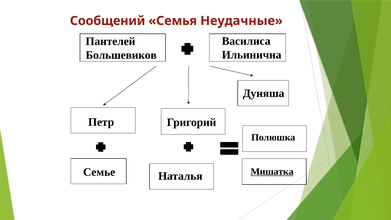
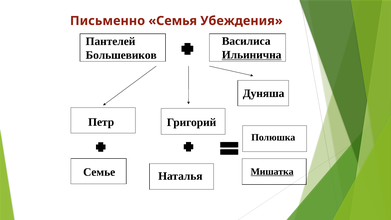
Сообщений: Сообщений -> Письменно (108, 21)
Неудачные: Неудачные -> Убеждения (241, 21)
Ильинична underline: none -> present (252, 55)
